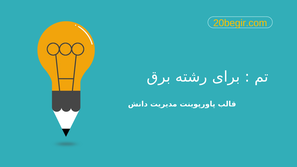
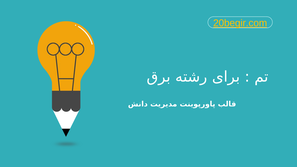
20begir.com underline: none -> present (240, 23)
